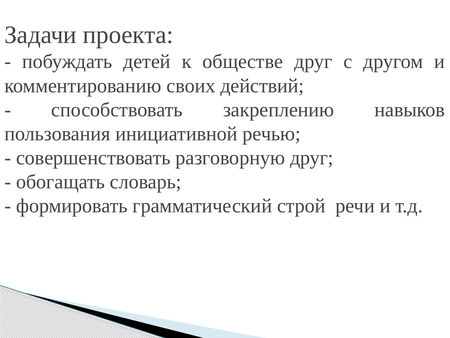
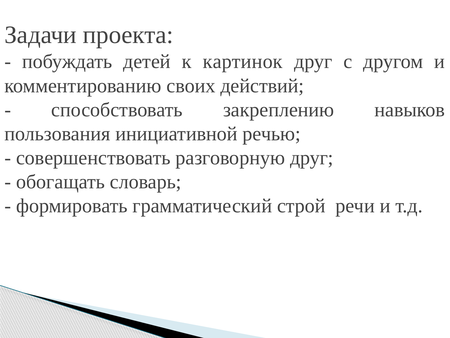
обществе: обществе -> картинок (243, 62)
